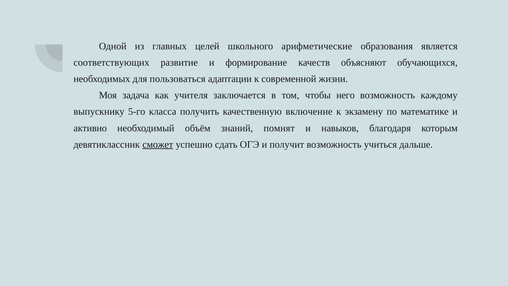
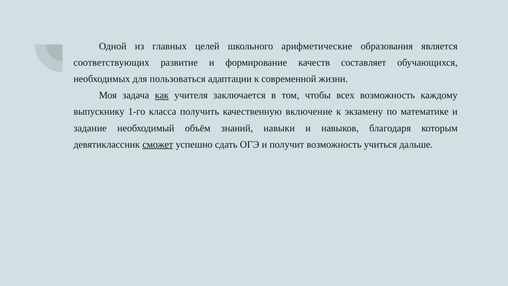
объясняют: объясняют -> составляет (364, 62)
как underline: none -> present (162, 95)
него: него -> всех (346, 95)
5-го: 5-го -> 1-го (137, 112)
активно: активно -> задание (90, 128)
помнят: помнят -> навыки (279, 128)
